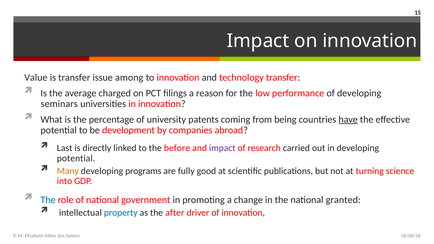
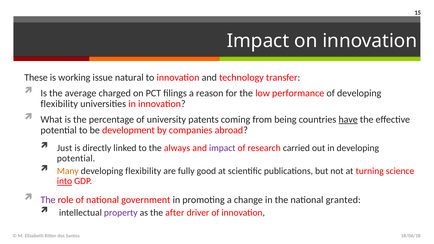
Value: Value -> These (36, 78)
is transfer: transfer -> working (74, 78)
among: among -> natural (129, 78)
seminars: seminars -> flexibility (59, 104)
Last: Last -> Just (65, 148)
before: before -> always (177, 148)
programs: programs -> flexibility (143, 171)
into underline: none -> present (64, 181)
The colour: blue -> purple (48, 200)
property colour: blue -> purple (121, 213)
